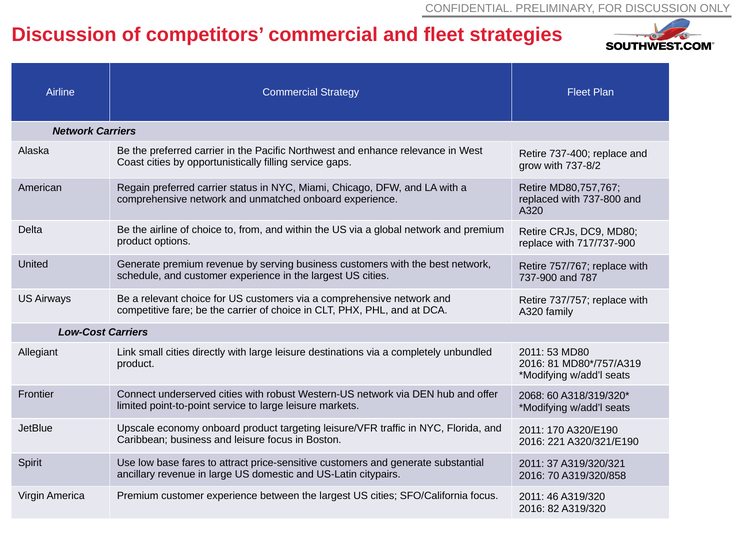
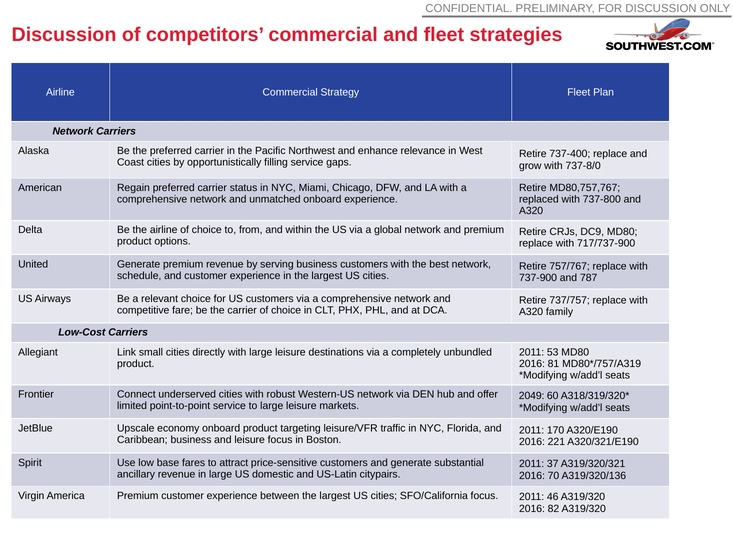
737-8/2: 737-8/2 -> 737-8/0 (583, 166)
2068: 2068 -> 2049 (532, 396)
A319/320/858: A319/320/858 -> A319/320/136 (594, 475)
